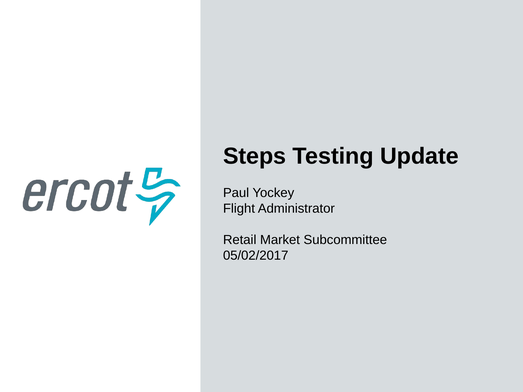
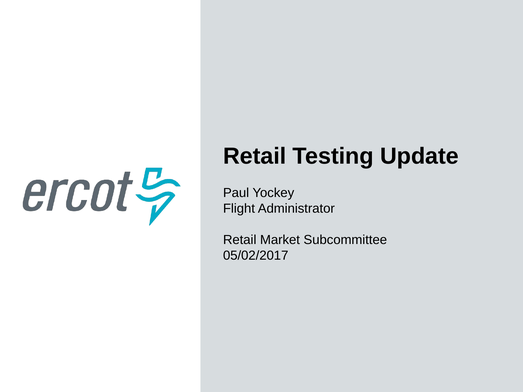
Steps: Steps -> Retail (255, 156)
